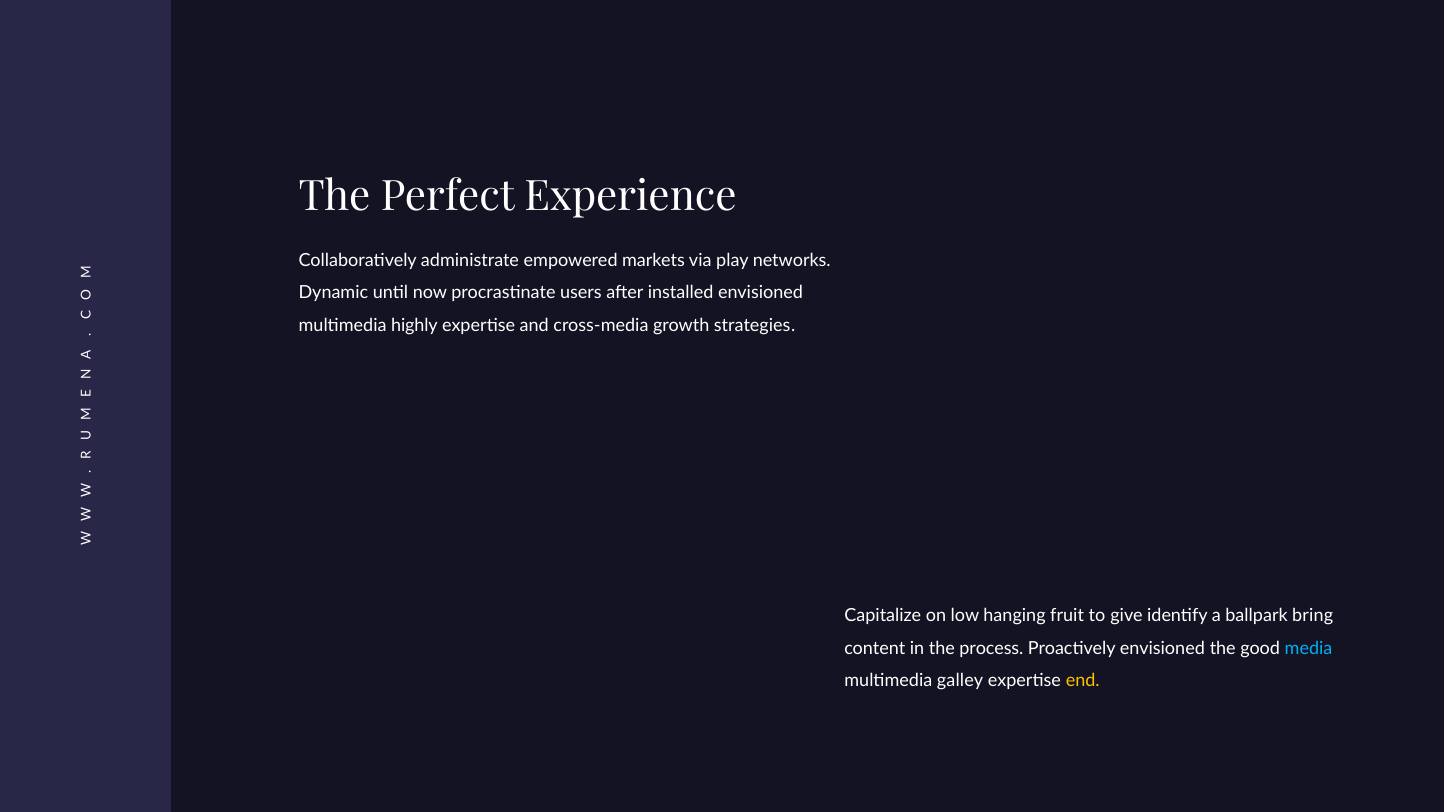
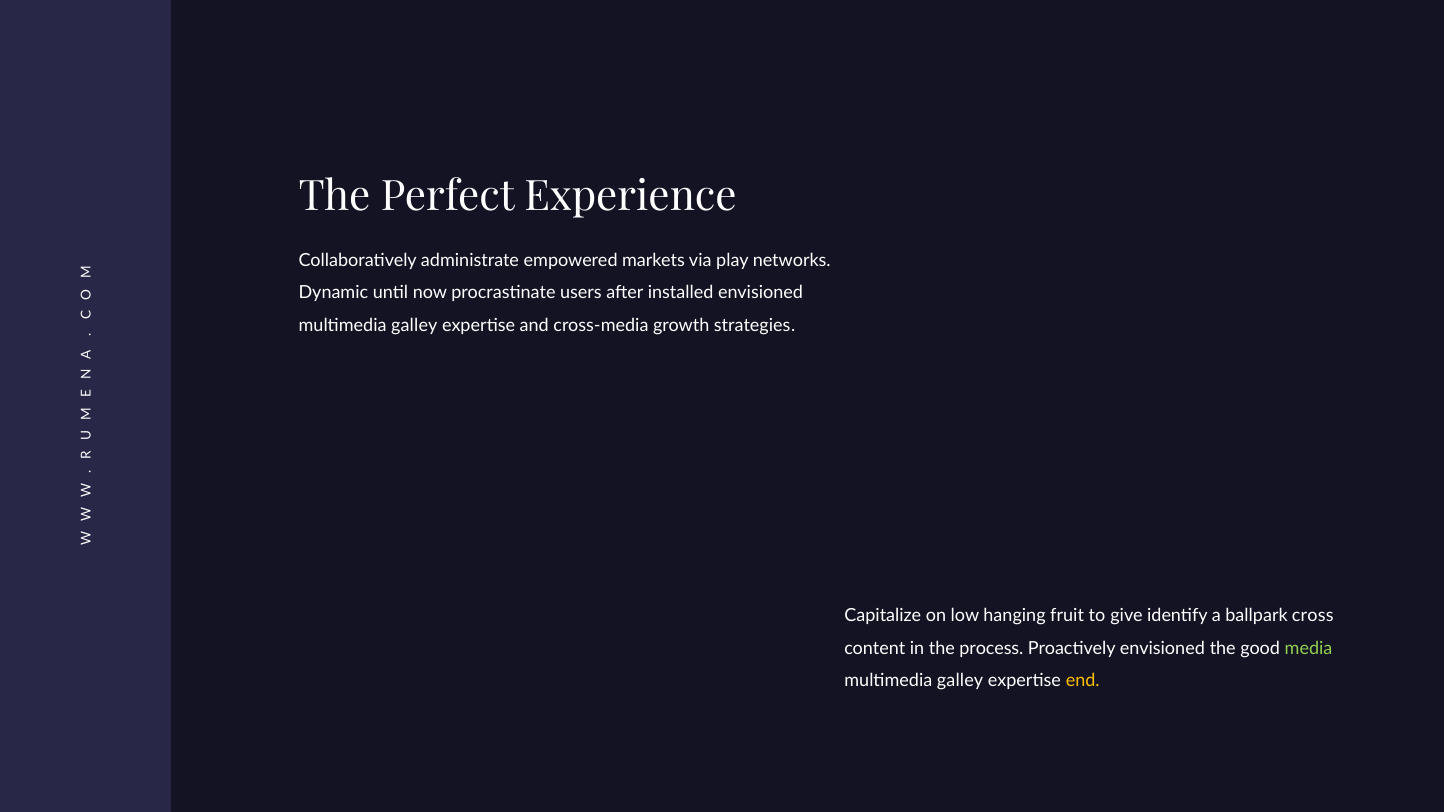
highly: highly -> galley (414, 325)
bring: bring -> cross (1313, 616)
media colour: light blue -> light green (1309, 649)
